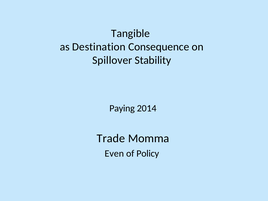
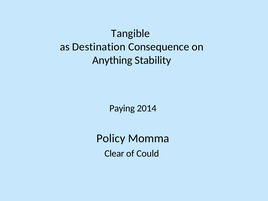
Spillover: Spillover -> Anything (112, 60)
Trade: Trade -> Policy (111, 138)
Even: Even -> Clear (114, 154)
Policy: Policy -> Could (148, 154)
